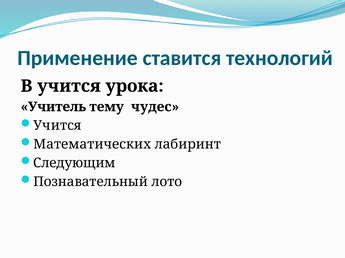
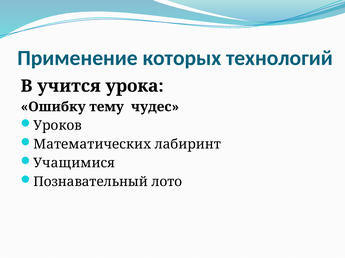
ставится: ставится -> которых (182, 58)
Учитель: Учитель -> Ошибку (53, 107)
Учится: Учится -> Уроков (58, 126)
Следующим: Следующим -> Учащимися (74, 163)
